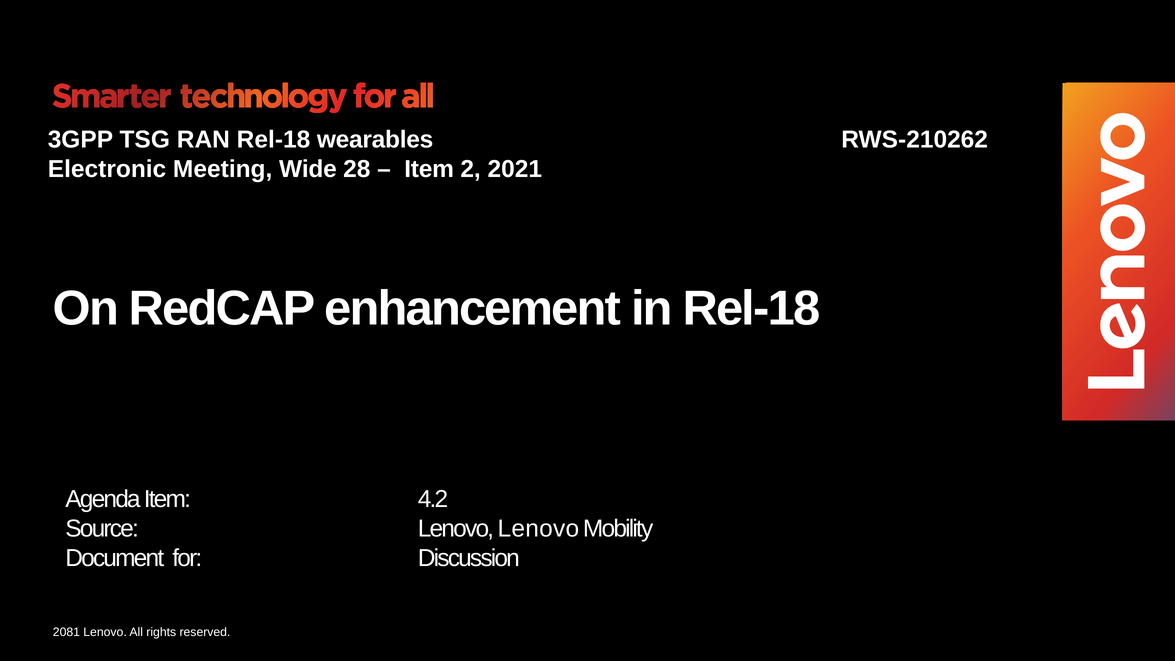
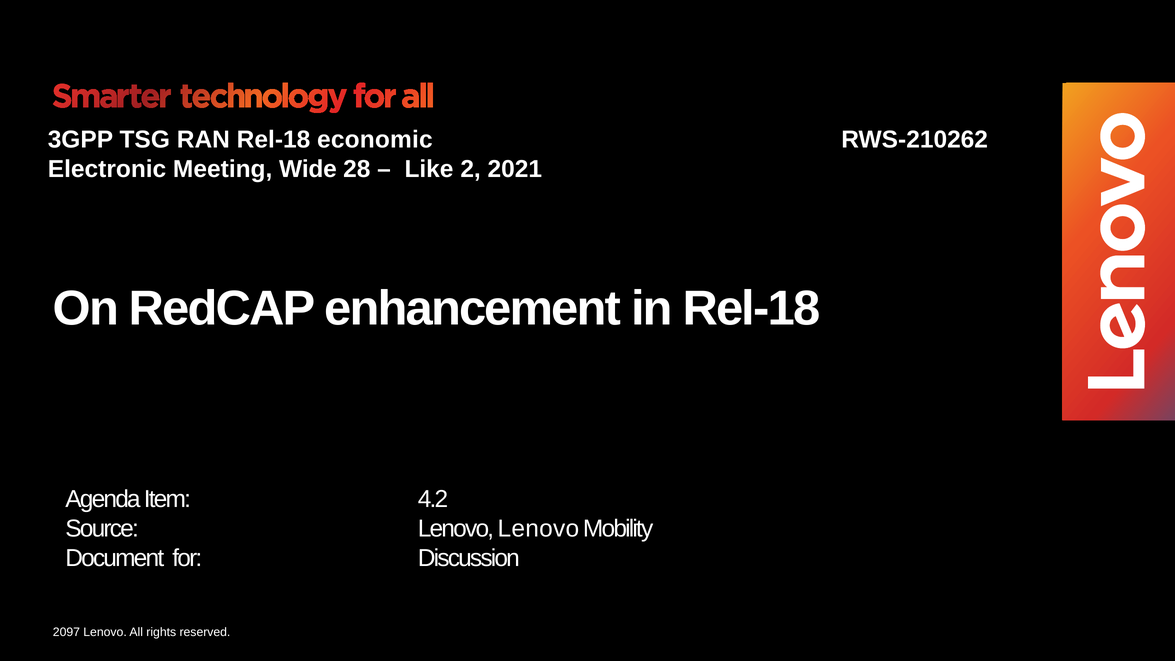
wearables: wearables -> economic (375, 140)
Item: Item -> Like (429, 169)
2081: 2081 -> 2097 (66, 632)
